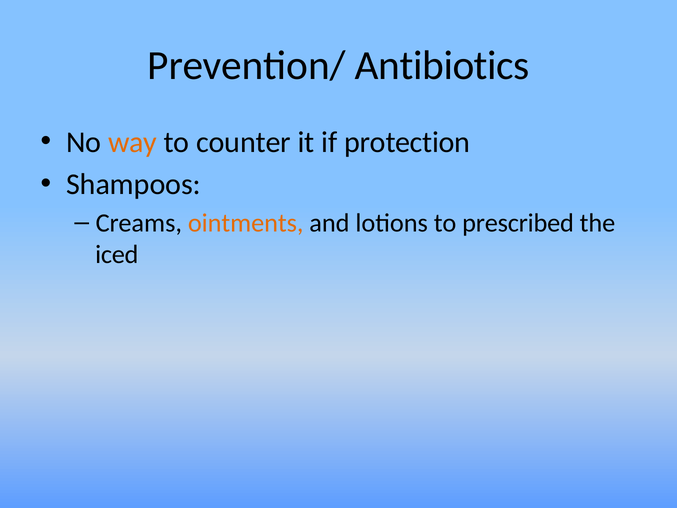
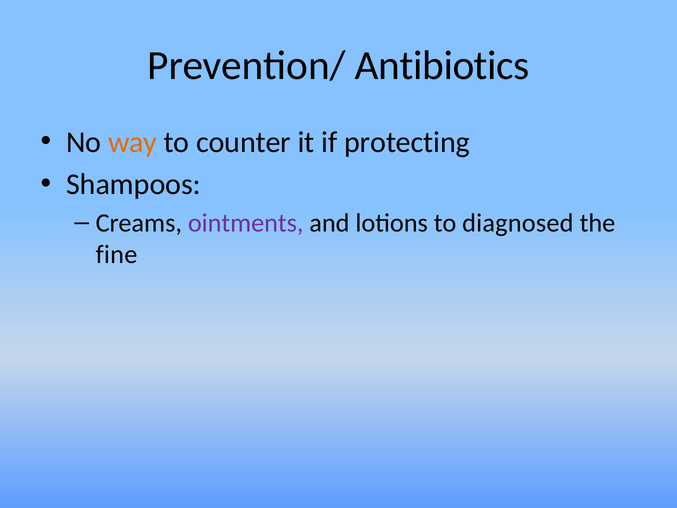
protection: protection -> protecting (407, 142)
ointments colour: orange -> purple (246, 223)
prescribed: prescribed -> diagnosed (518, 223)
iced: iced -> fine (117, 255)
